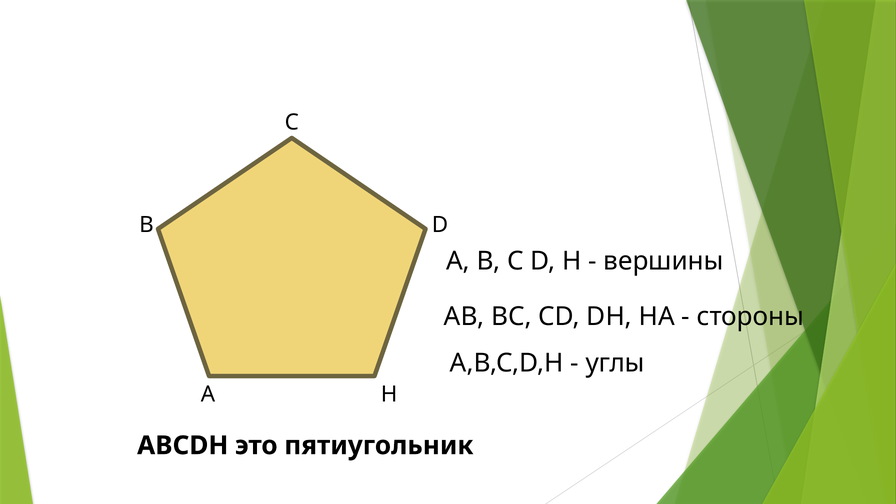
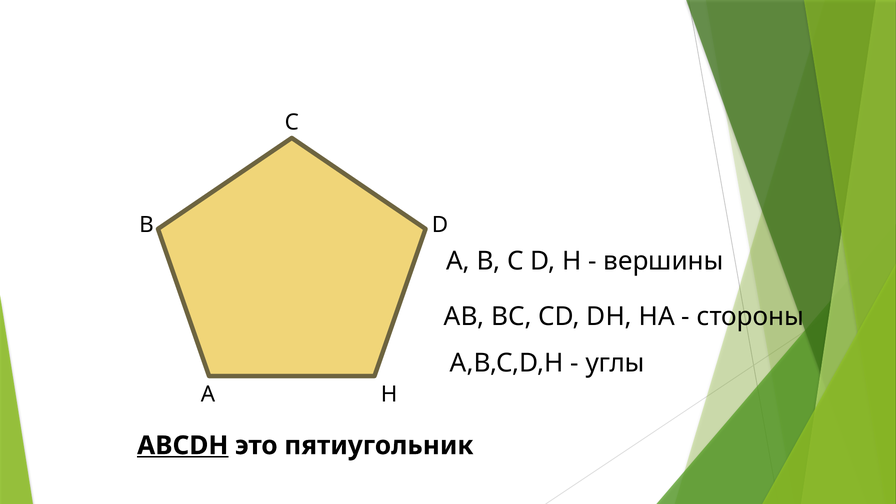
ABCDH underline: none -> present (183, 446)
